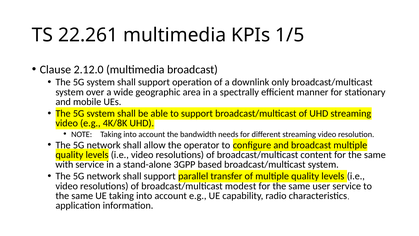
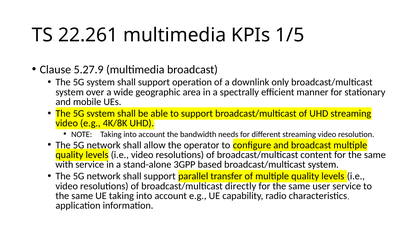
2.12.0: 2.12.0 -> 5.27.9 (89, 70)
modest: modest -> directly (241, 186)
